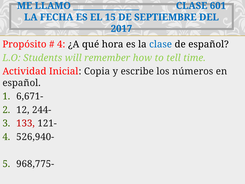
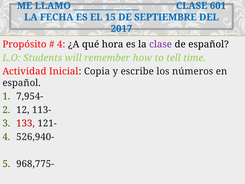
clase colour: blue -> purple (161, 44)
6,671-: 6,671- -> 7,954- (30, 96)
244-: 244- -> 113- (42, 110)
